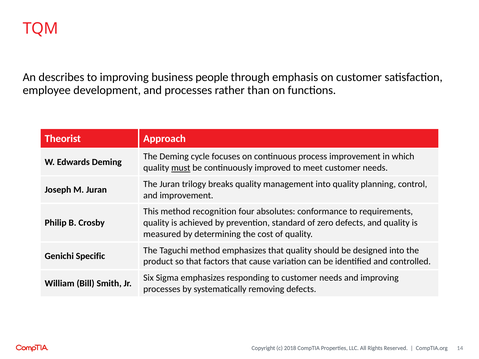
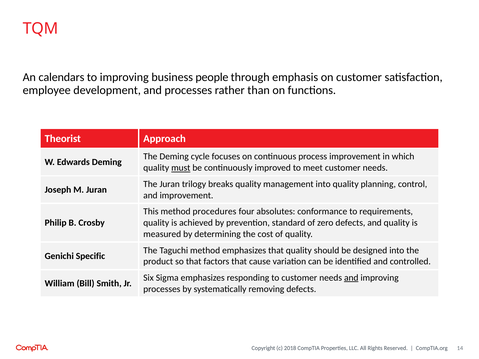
describes: describes -> calendars (61, 77)
recognition: recognition -> procedures (215, 212)
and underline: none -> present (351, 278)
